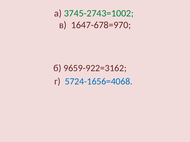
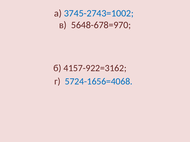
3745-2743=1002 colour: green -> blue (99, 13)
1647-678=970: 1647-678=970 -> 5648-678=970 (101, 25)
9659-922=3162: 9659-922=3162 -> 4157-922=3162 (95, 68)
